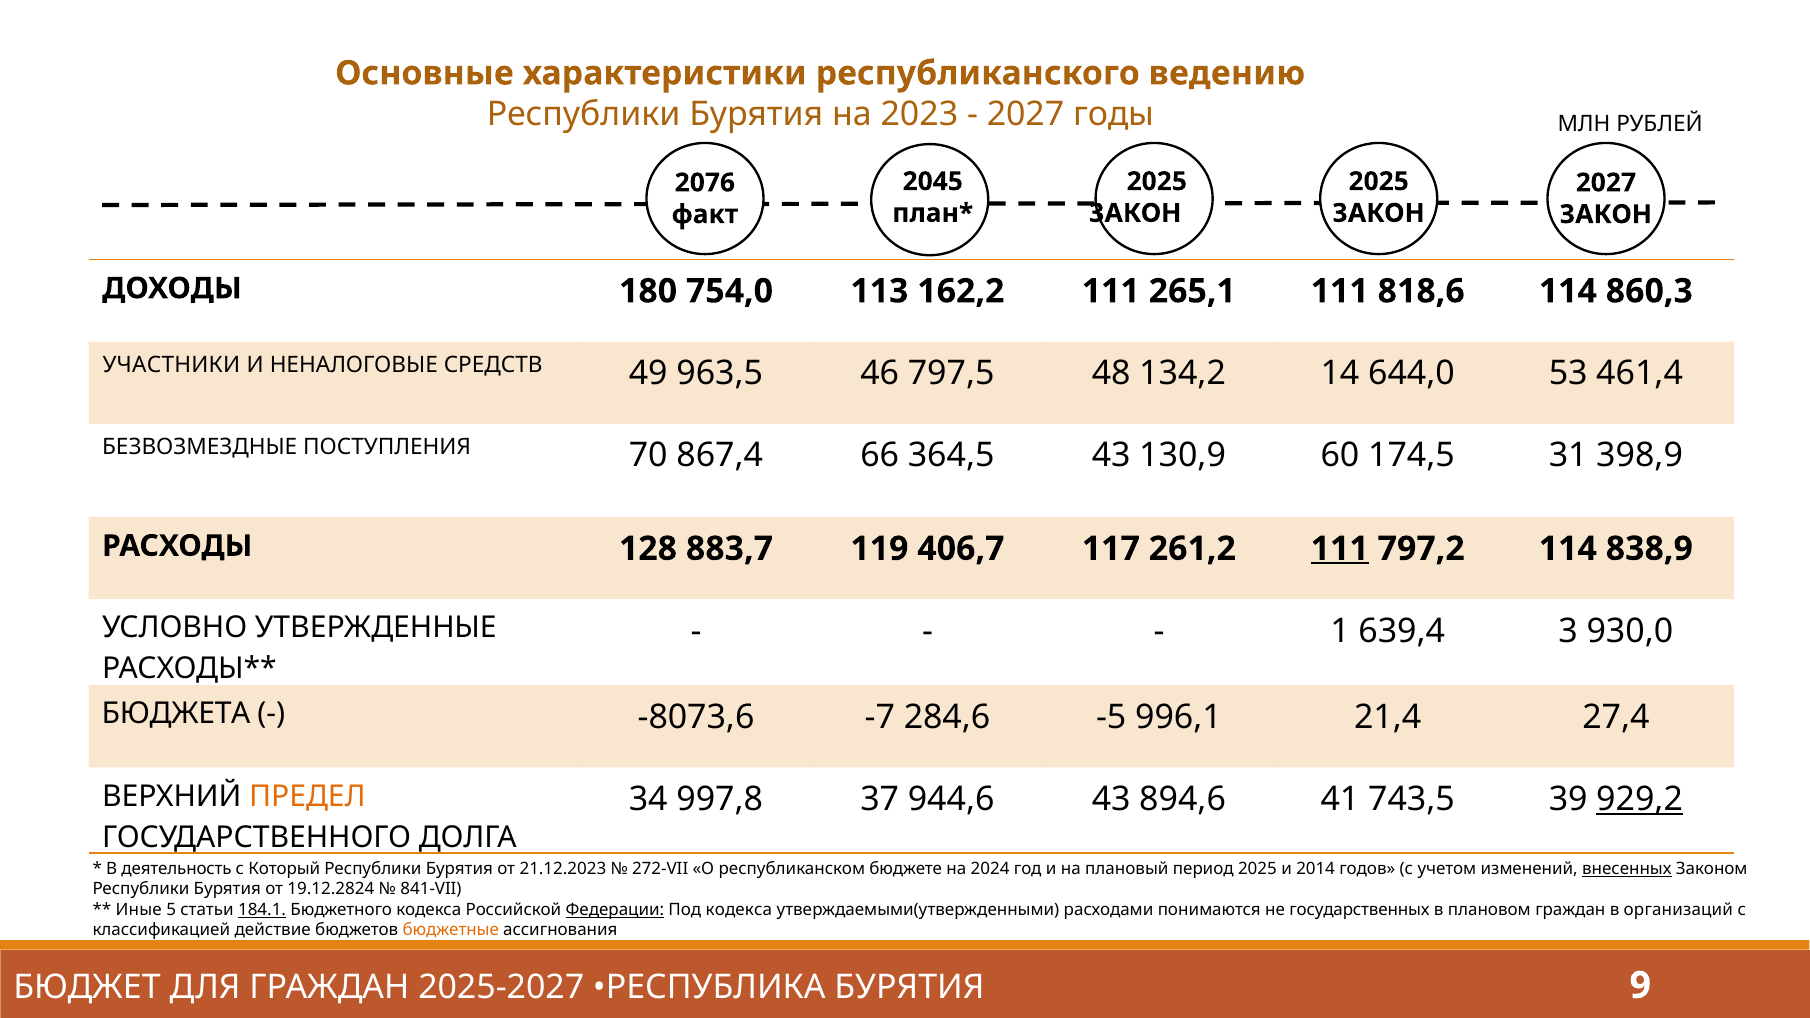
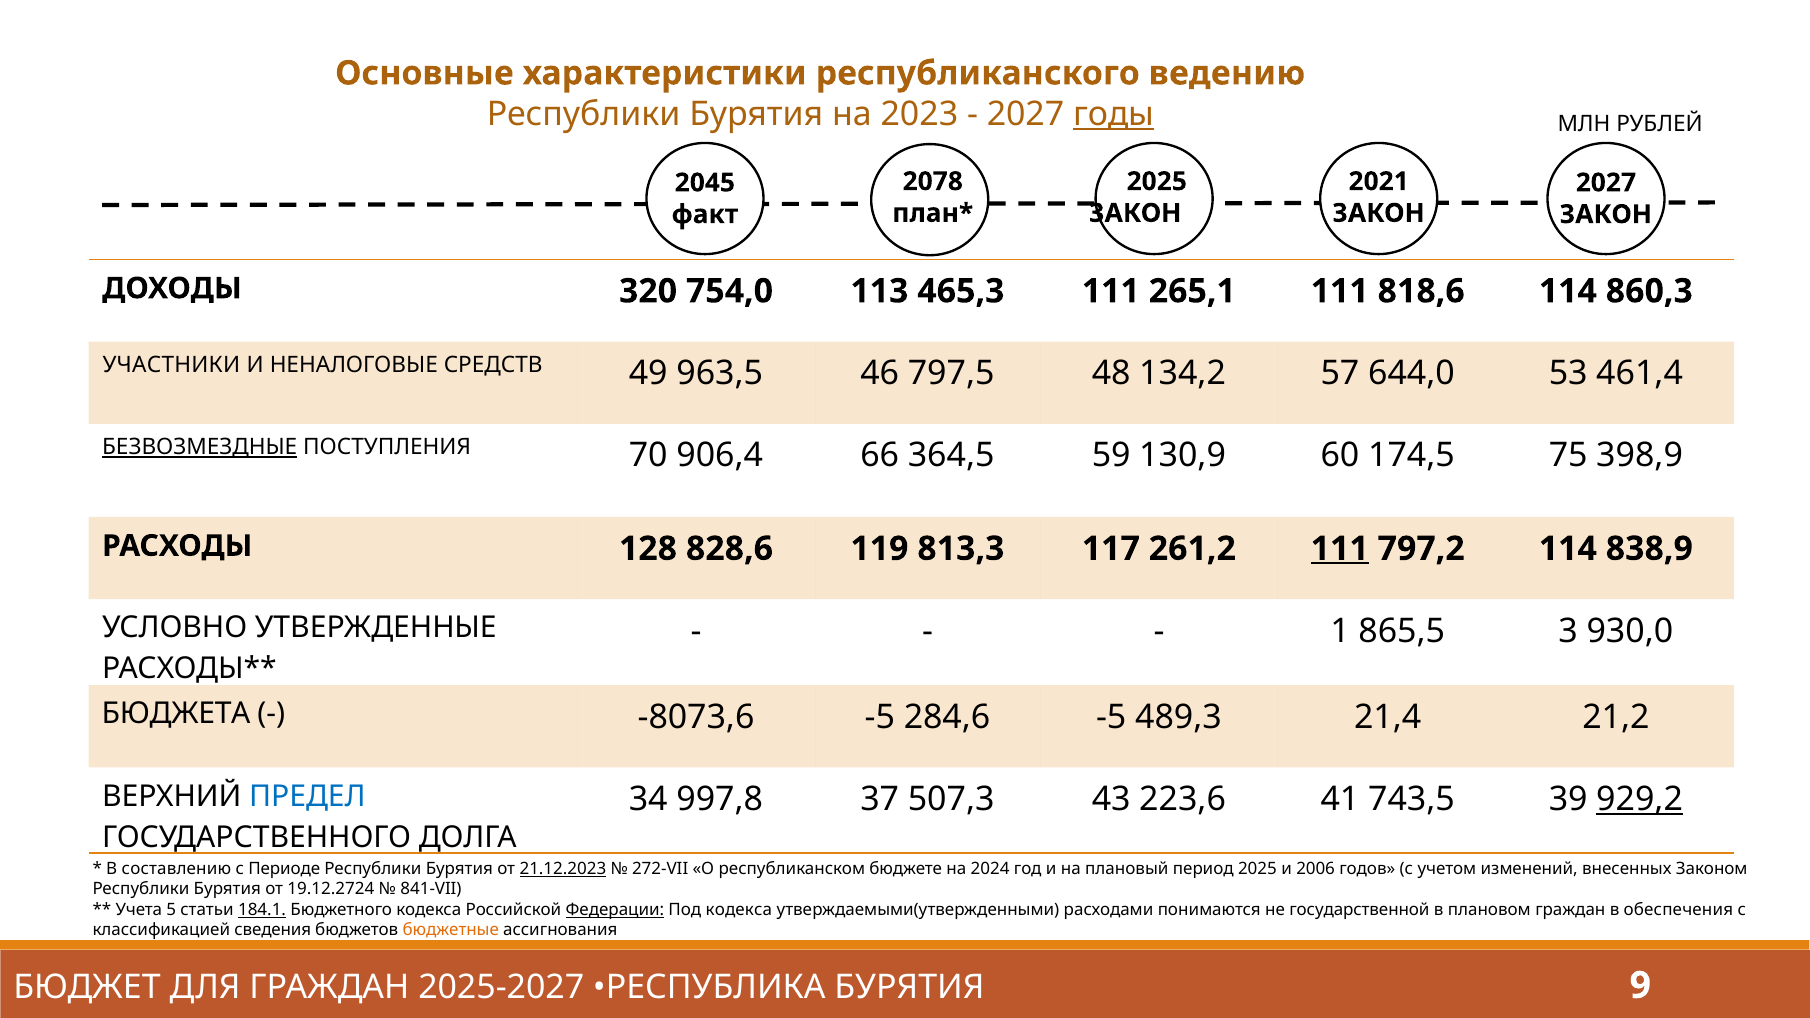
годы underline: none -> present (1114, 114)
2045: 2045 -> 2078 (933, 181)
2025: 2025 -> 2021 (1379, 181)
2076: 2076 -> 2045 (705, 183)
180: 180 -> 320 (648, 291)
162,2: 162,2 -> 465,3 (961, 291)
14: 14 -> 57 (1340, 373)
БЕЗВОЗМЕЗДНЫЕ underline: none -> present (200, 447)
867,4: 867,4 -> 906,4 (720, 456)
364,5 43: 43 -> 59 (1111, 456)
31: 31 -> 75 (1568, 456)
883,7: 883,7 -> 828,6 (729, 549)
406,7: 406,7 -> 813,3 (961, 549)
639,4: 639,4 -> 865,5 (1402, 631)
-8073,6 -7: -7 -> -5 (880, 717)
996,1: 996,1 -> 489,3 (1178, 717)
27,4: 27,4 -> 21,2 (1616, 717)
ПРЕДЕЛ colour: orange -> blue (307, 796)
944,6: 944,6 -> 507,3 (951, 799)
894,6: 894,6 -> 223,6 (1183, 799)
деятельность: деятельность -> составлению (176, 869)
Который: Который -> Периоде (284, 869)
21.12.2023 underline: none -> present (563, 869)
2014: 2014 -> 2006 (1316, 869)
внесенных underline: present -> none (1627, 869)
19.12.2824: 19.12.2824 -> 19.12.2724 (331, 889)
Иные: Иные -> Учета (139, 910)
государственных: государственных -> государственной (1359, 910)
организаций: организаций -> обеспечения (1678, 910)
действие: действие -> сведения (273, 930)
